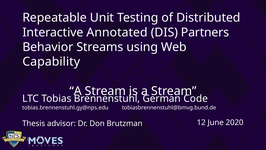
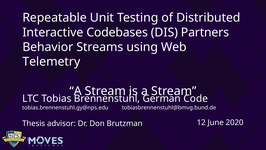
Annotated: Annotated -> Codebases (117, 32)
Capability: Capability -> Telemetry (51, 62)
